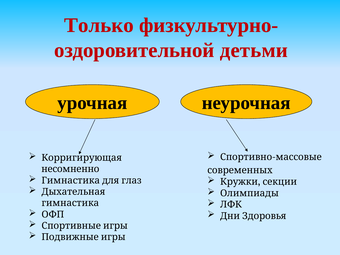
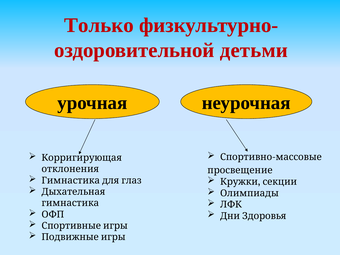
несомненно: несомненно -> отклонения (70, 169)
современных: современных -> просвещение (240, 170)
